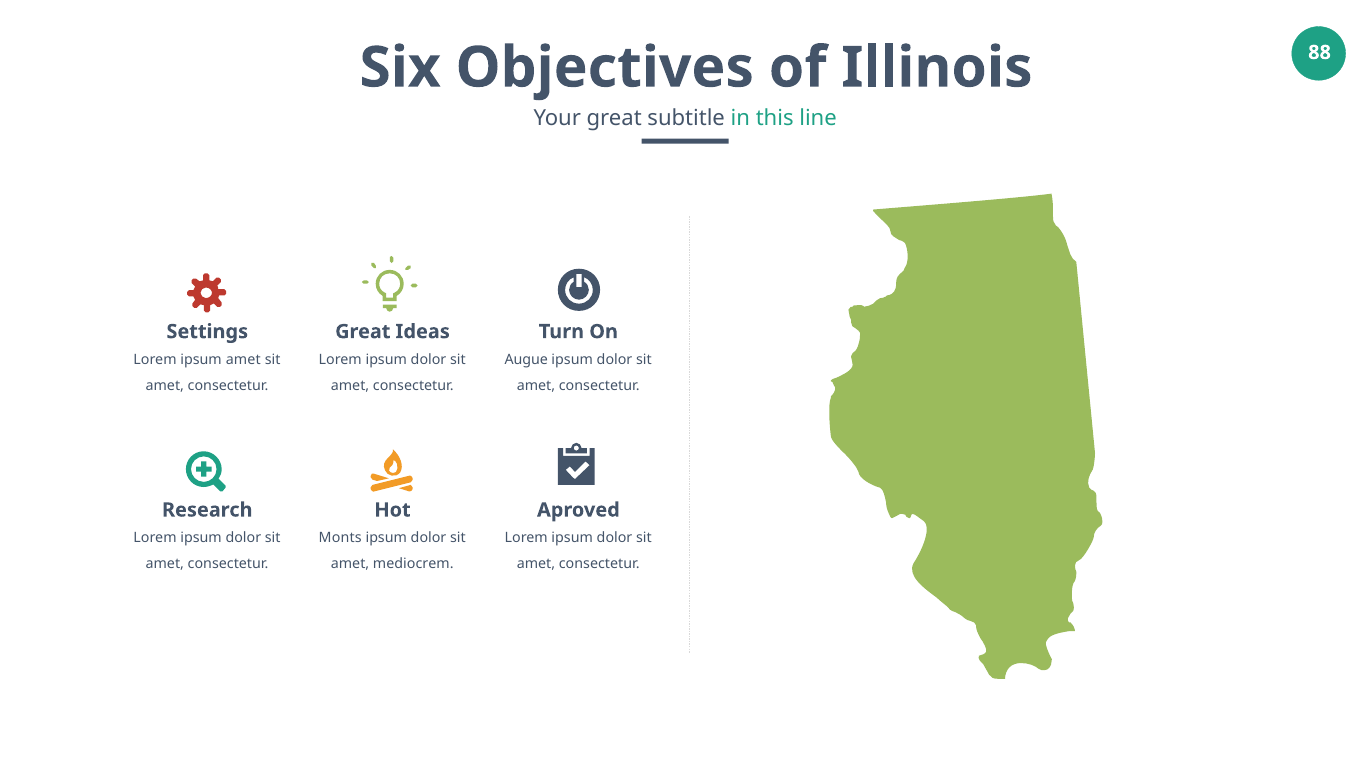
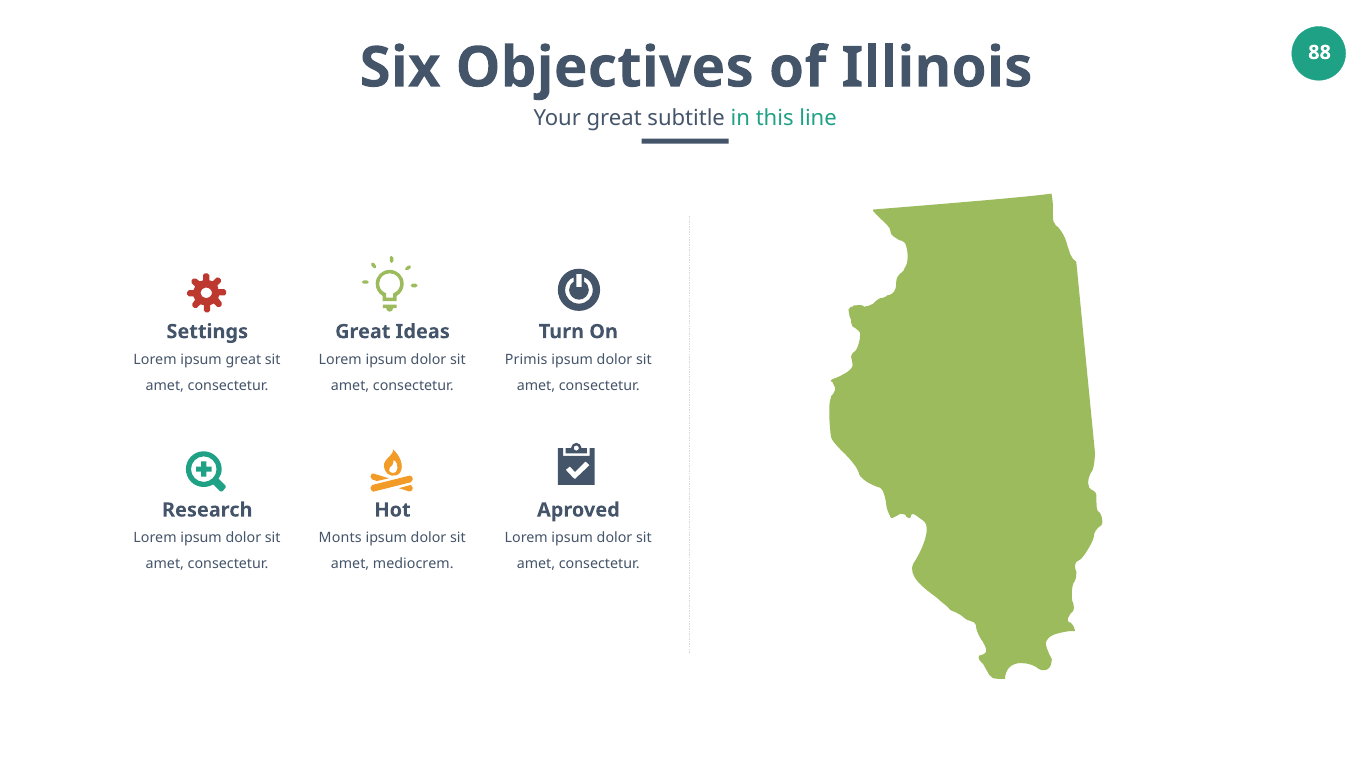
ipsum amet: amet -> great (243, 360)
Augue: Augue -> Primis (526, 360)
